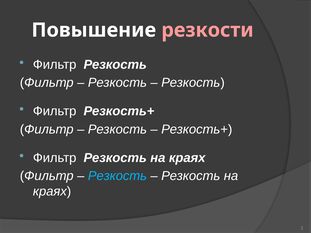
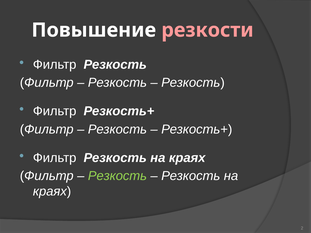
Резкость colour: light blue -> light green (117, 176)
